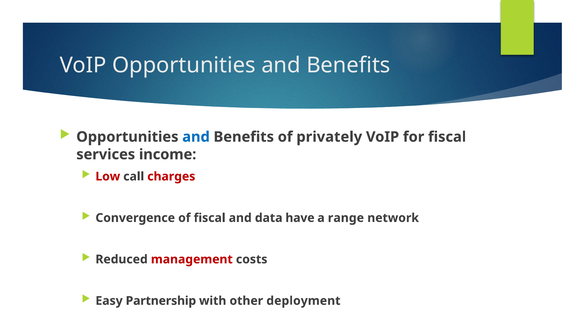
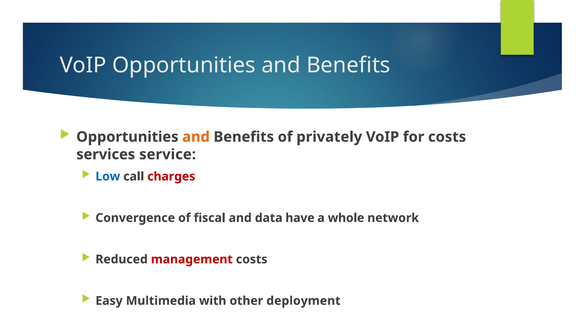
and colour: blue -> orange (196, 137)
for fiscal: fiscal -> costs (447, 137)
income: income -> service (168, 154)
Low colour: red -> blue (108, 176)
range: range -> whole (346, 218)
Partnership: Partnership -> Multimedia (161, 301)
